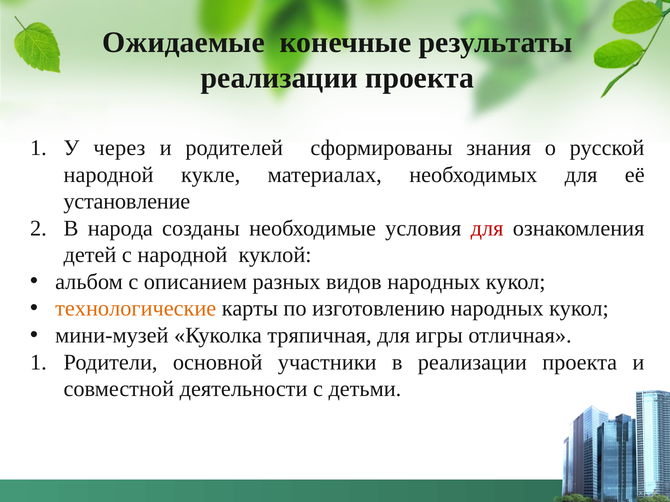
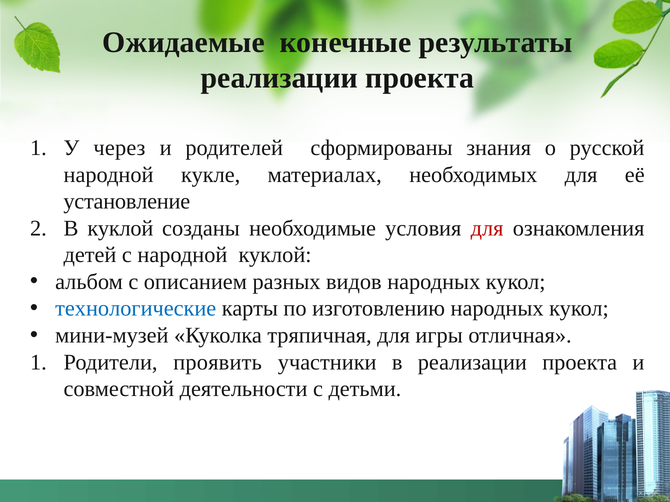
В народа: народа -> куклой (120, 229)
технологические colour: orange -> blue (136, 309)
основной: основной -> проявить (218, 363)
